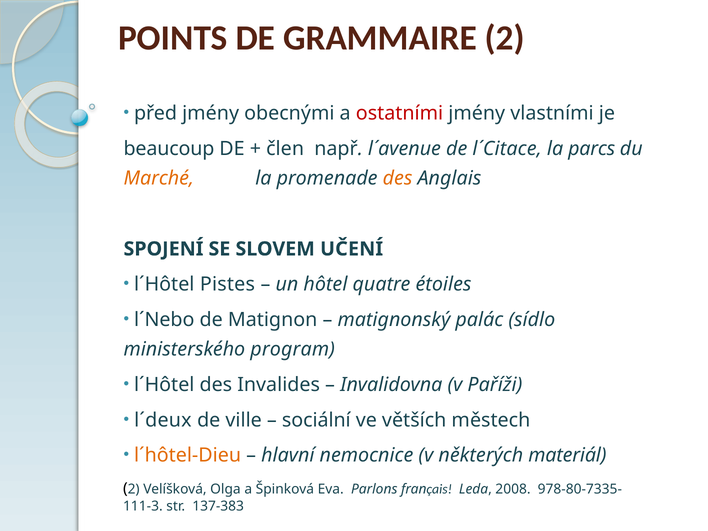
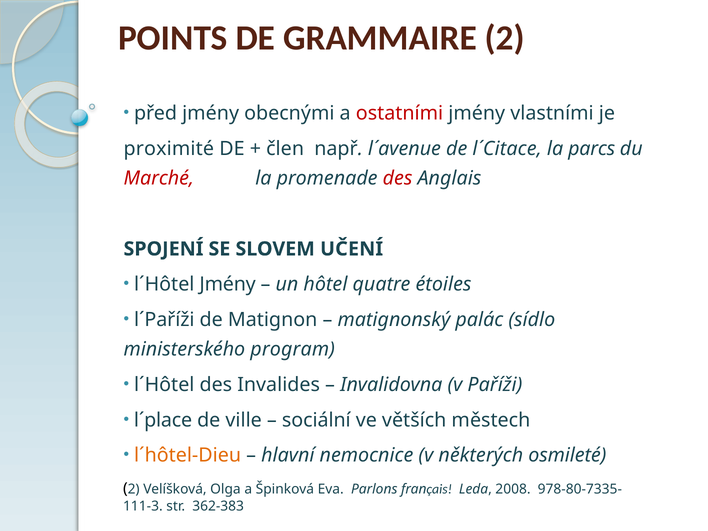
beaucoup: beaucoup -> proximité (169, 149)
Marché colour: orange -> red (159, 178)
des colour: orange -> red (398, 178)
l´Hôtel Pistes: Pistes -> Jmény (228, 284)
l´Nebo: l´Nebo -> l´Paříži (164, 320)
l´deux: l´deux -> l´place (163, 420)
materiál: materiál -> osmileté (567, 455)
137-383: 137-383 -> 362-383 (218, 506)
